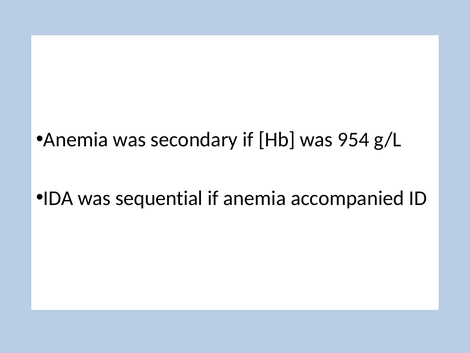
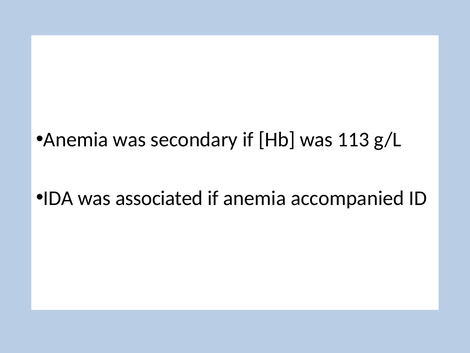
954: 954 -> 113 (353, 139)
sequential: sequential -> associated (159, 198)
